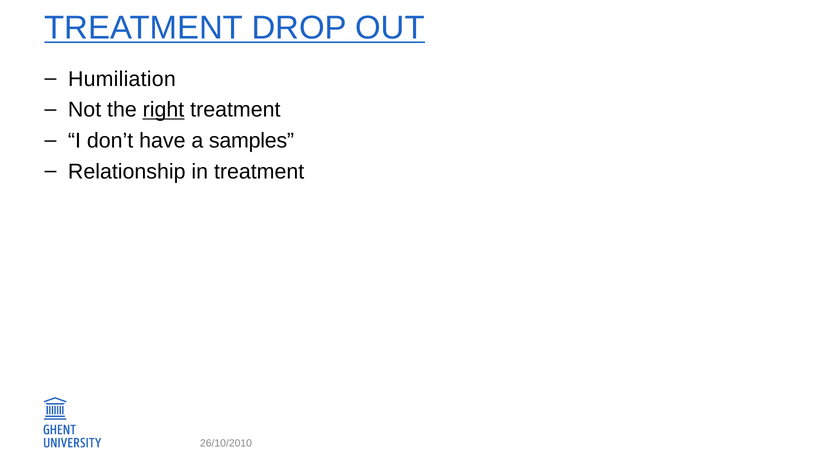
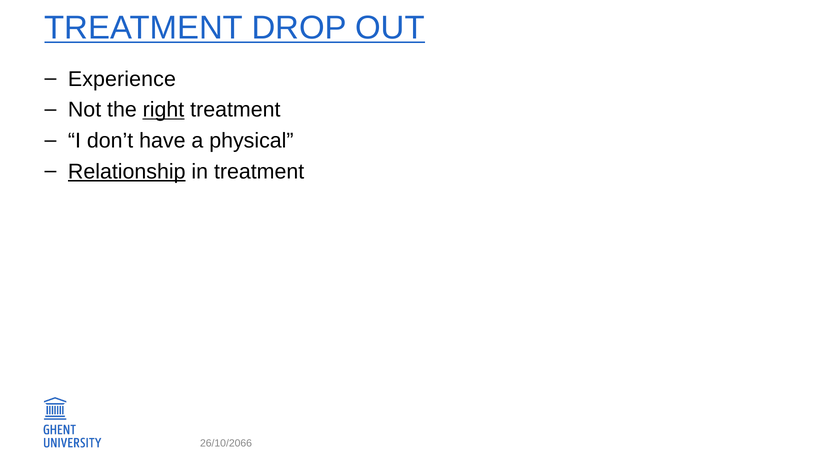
Humiliation: Humiliation -> Experience (122, 79)
samples: samples -> physical (251, 141)
Relationship underline: none -> present (127, 171)
26/10/2010: 26/10/2010 -> 26/10/2066 (226, 443)
